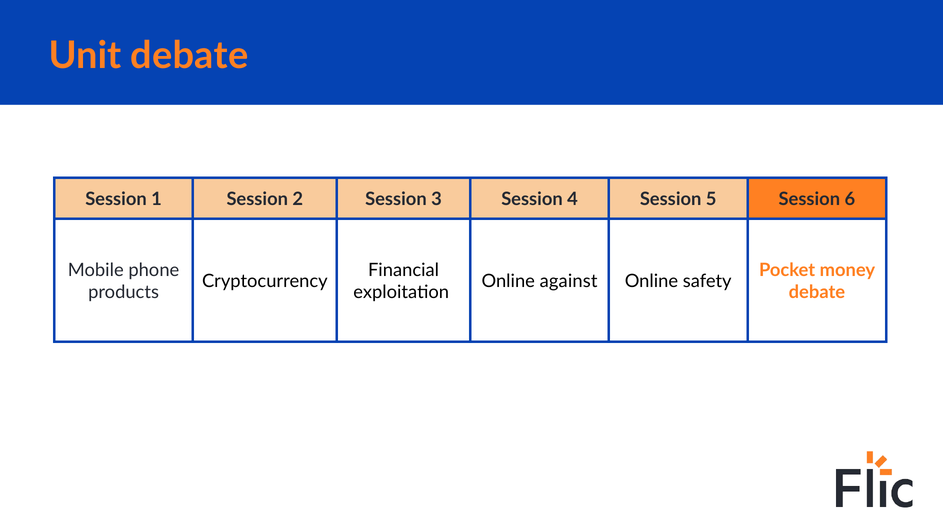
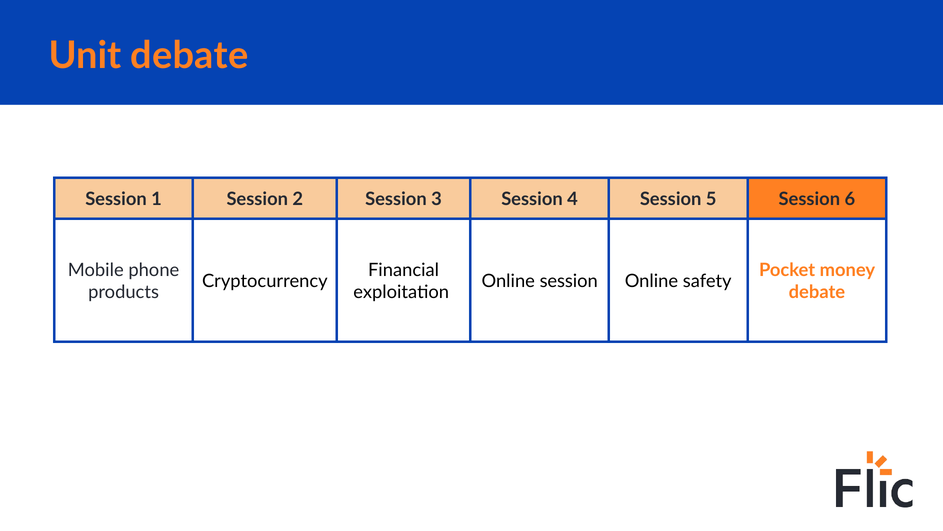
Online against: against -> session (569, 281)
